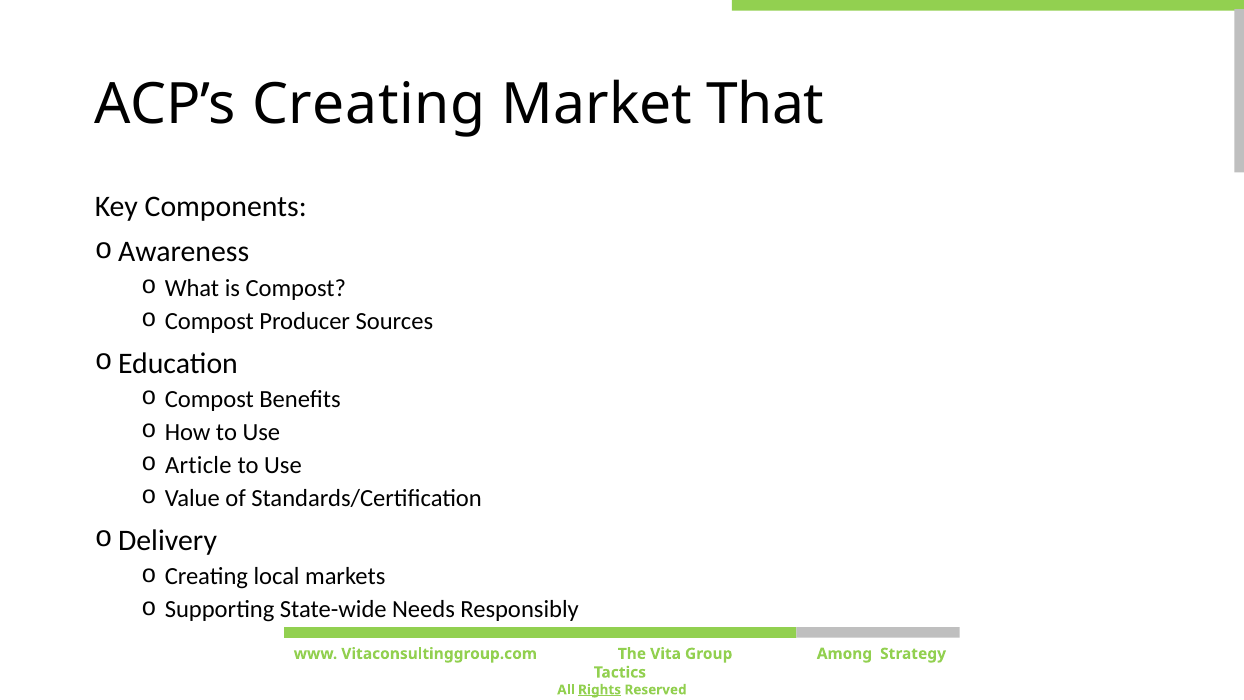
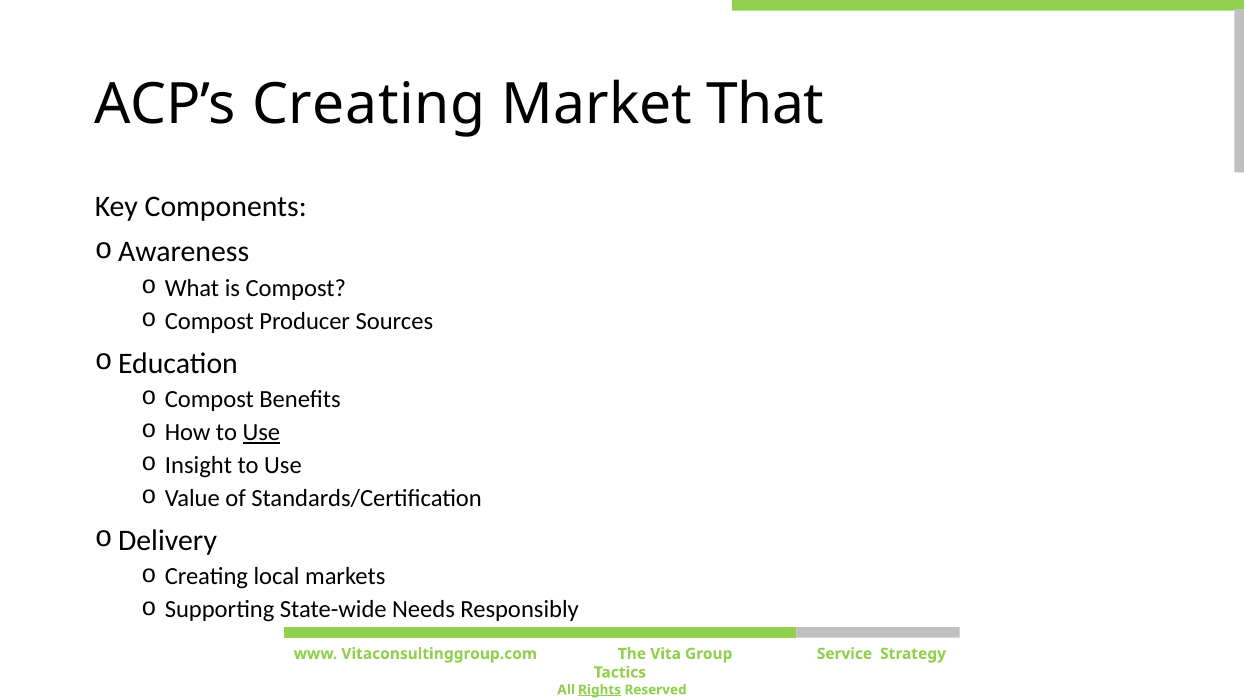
Use underline: none -> present (261, 432)
Article: Article -> Insight (198, 465)
Among: Among -> Service (844, 654)
